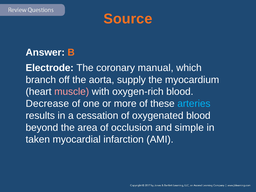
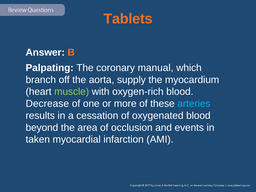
Source: Source -> Tablets (128, 19)
Electrode: Electrode -> Palpating (50, 68)
muscle colour: pink -> light green (72, 92)
simple: simple -> events (189, 128)
